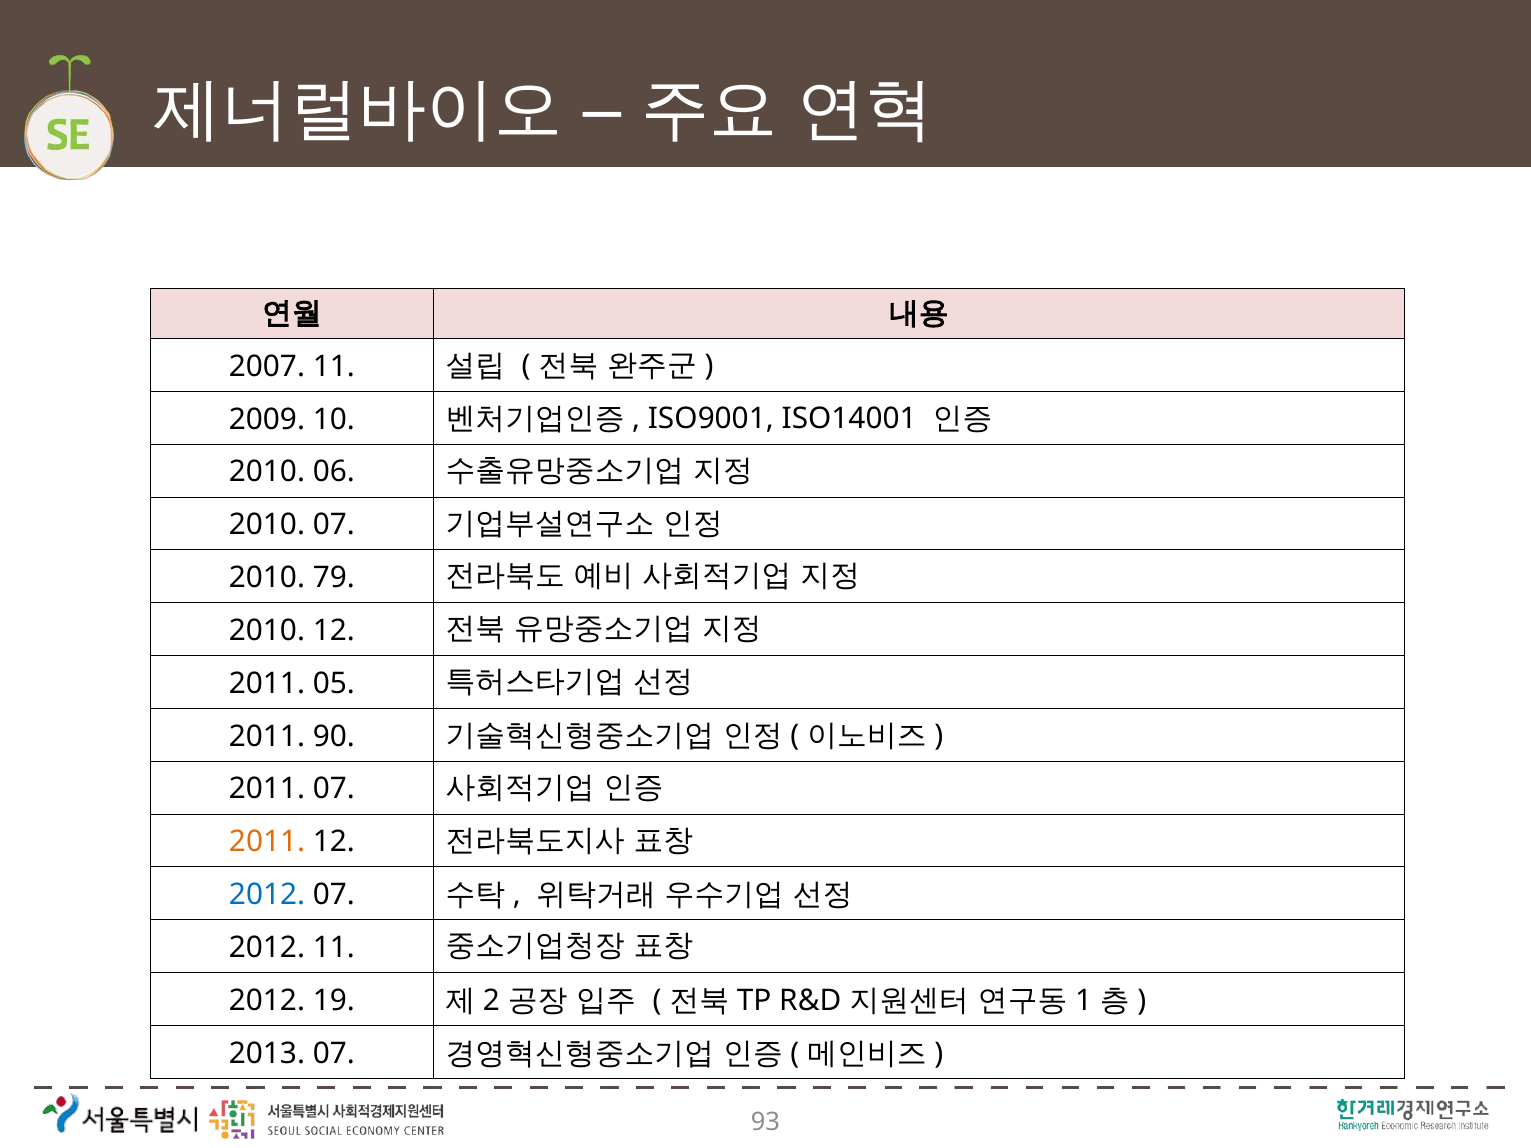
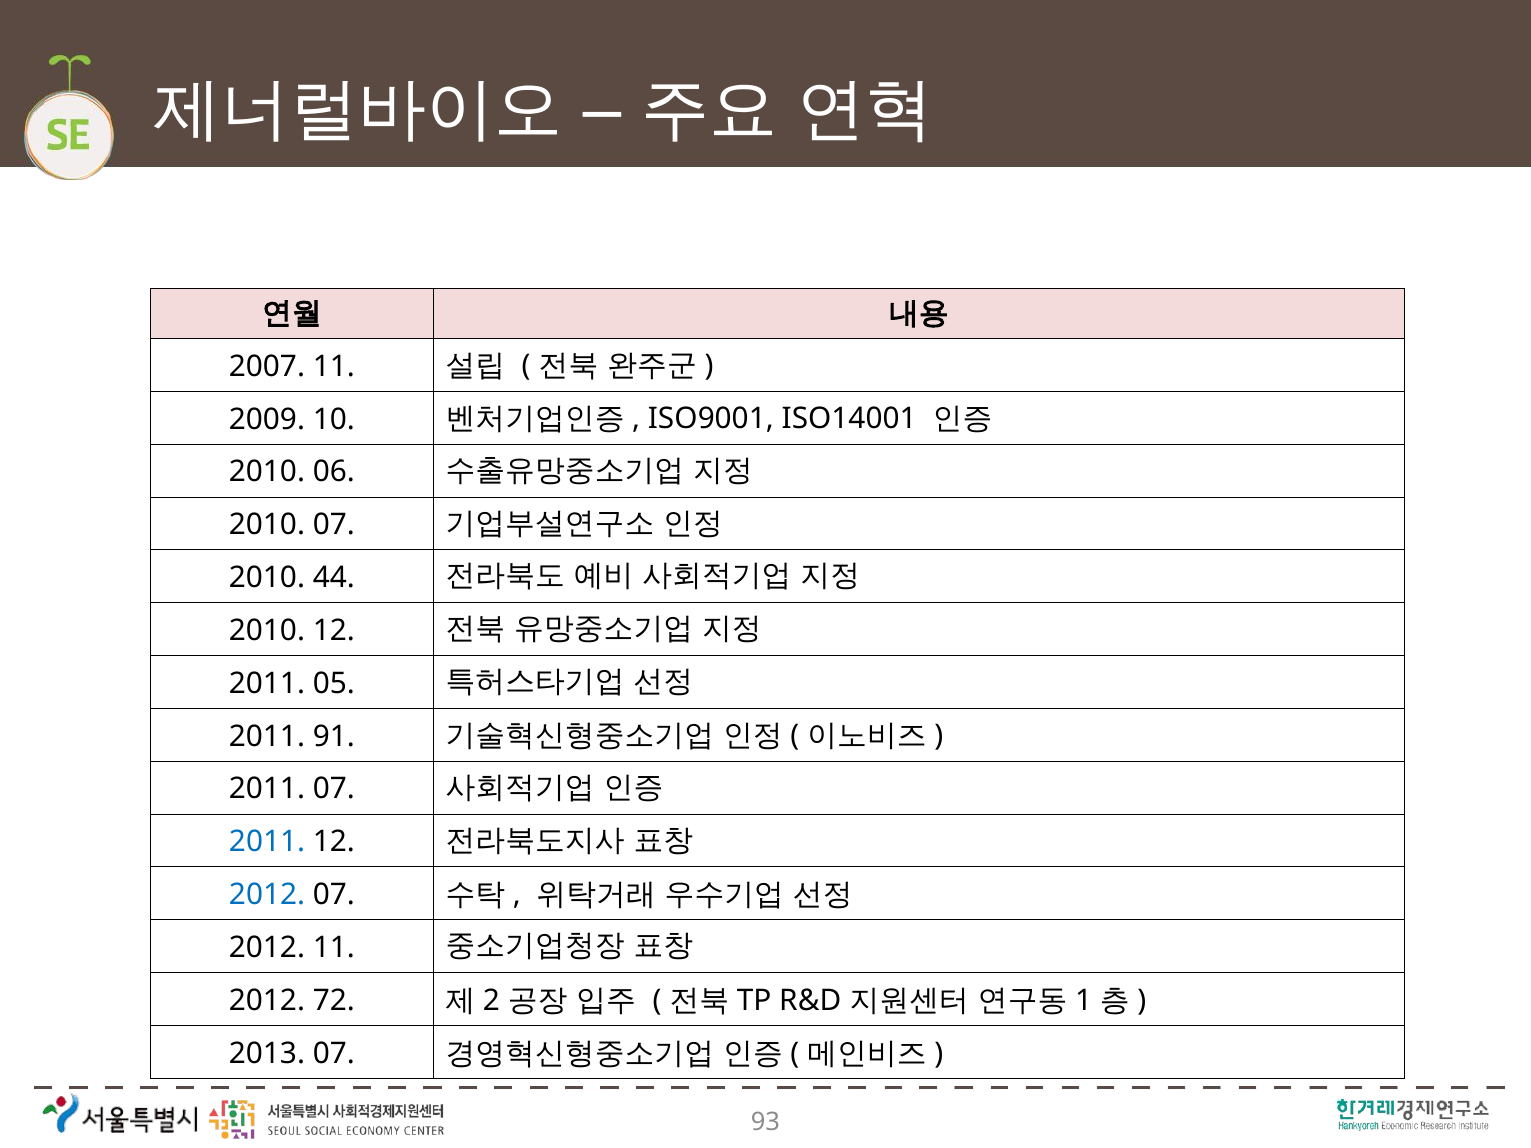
79: 79 -> 44 (334, 578)
90: 90 -> 91 (334, 736)
2011 colour: orange -> blue (267, 842)
19: 19 -> 72 (334, 1001)
